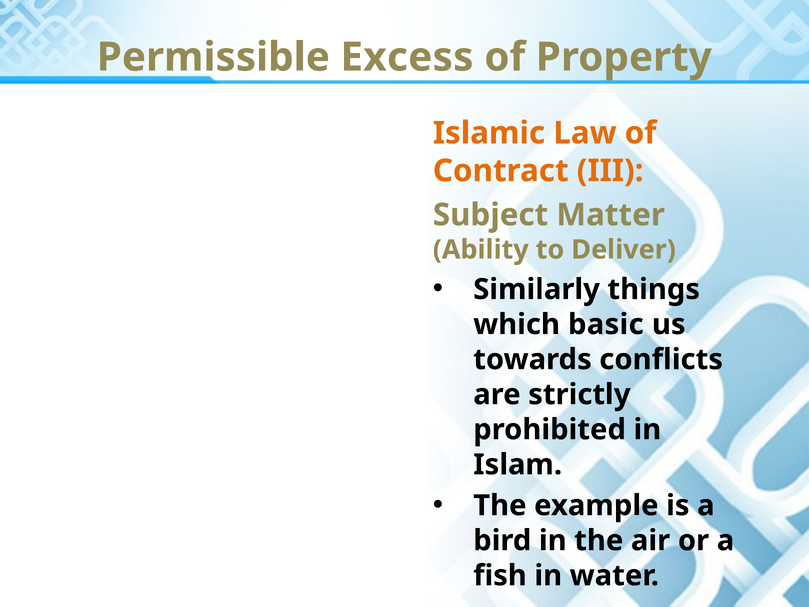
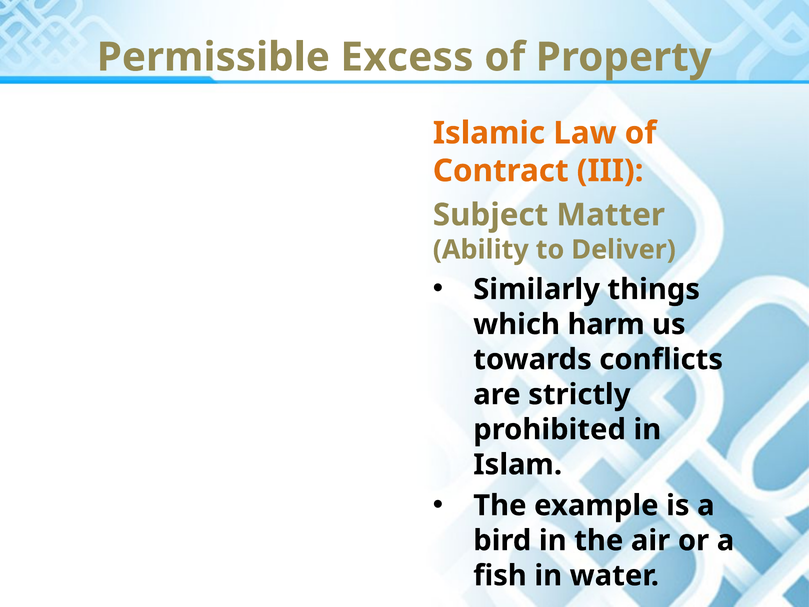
basic: basic -> harm (606, 324)
